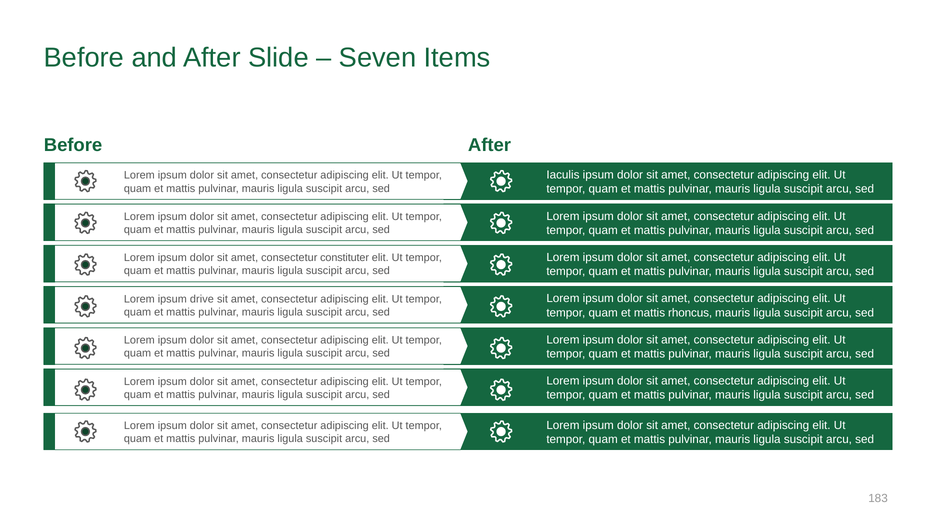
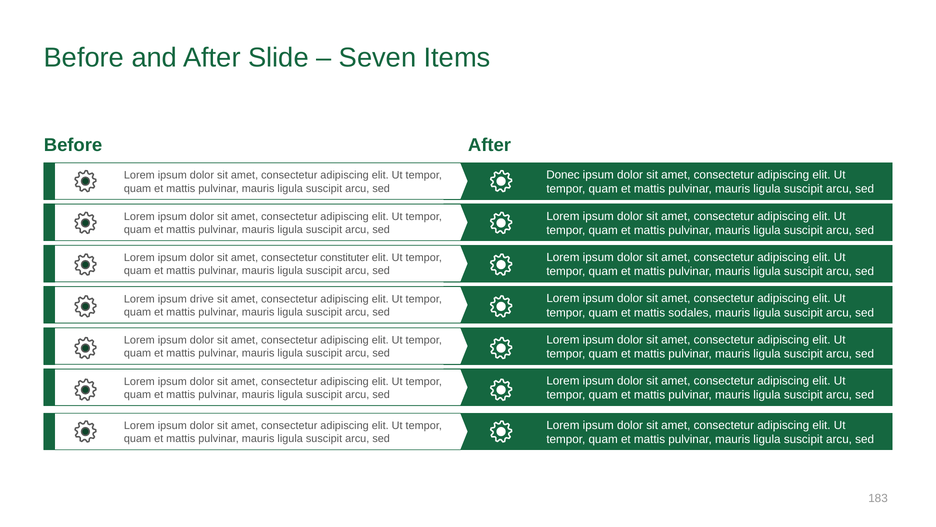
Iaculis: Iaculis -> Donec (563, 175)
rhoncus: rhoncus -> sodales (690, 312)
